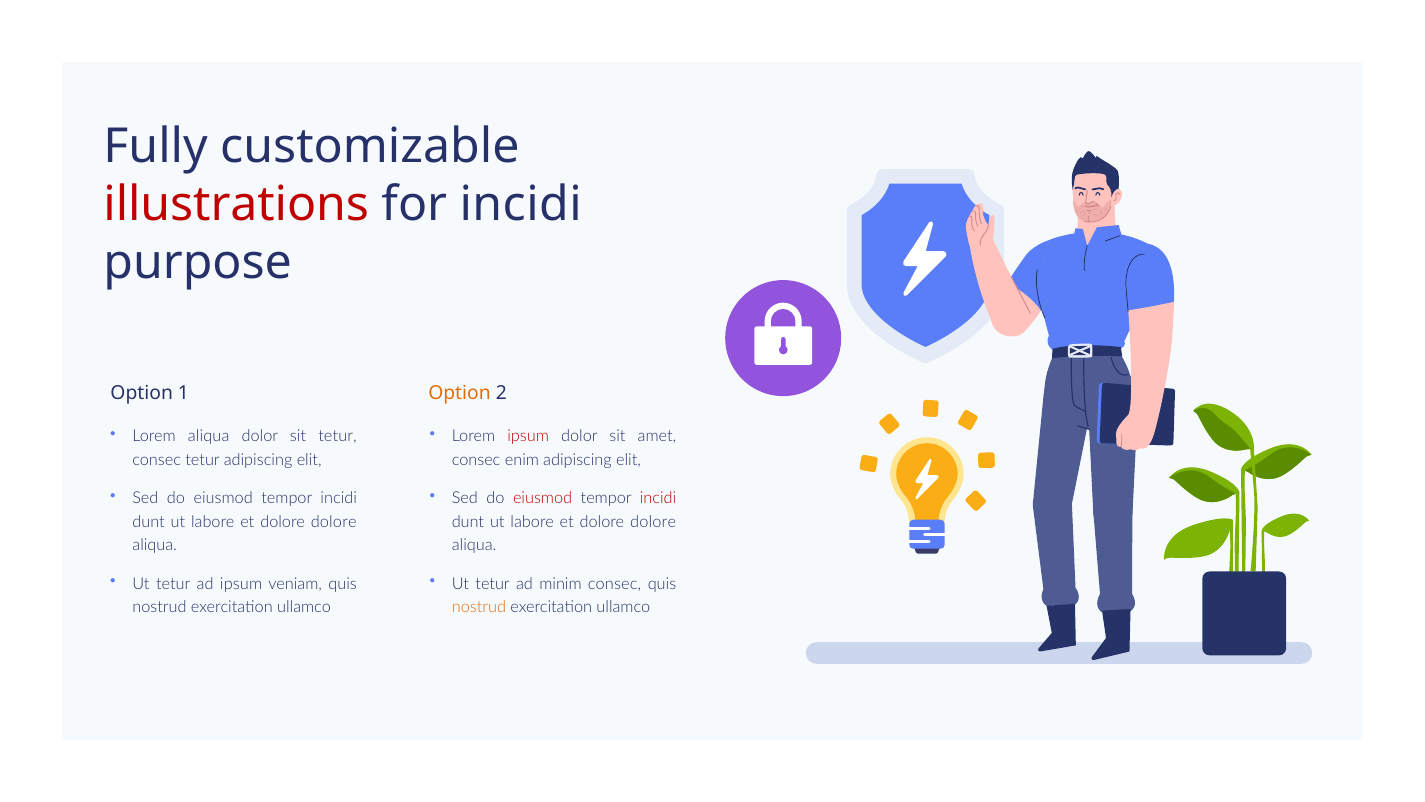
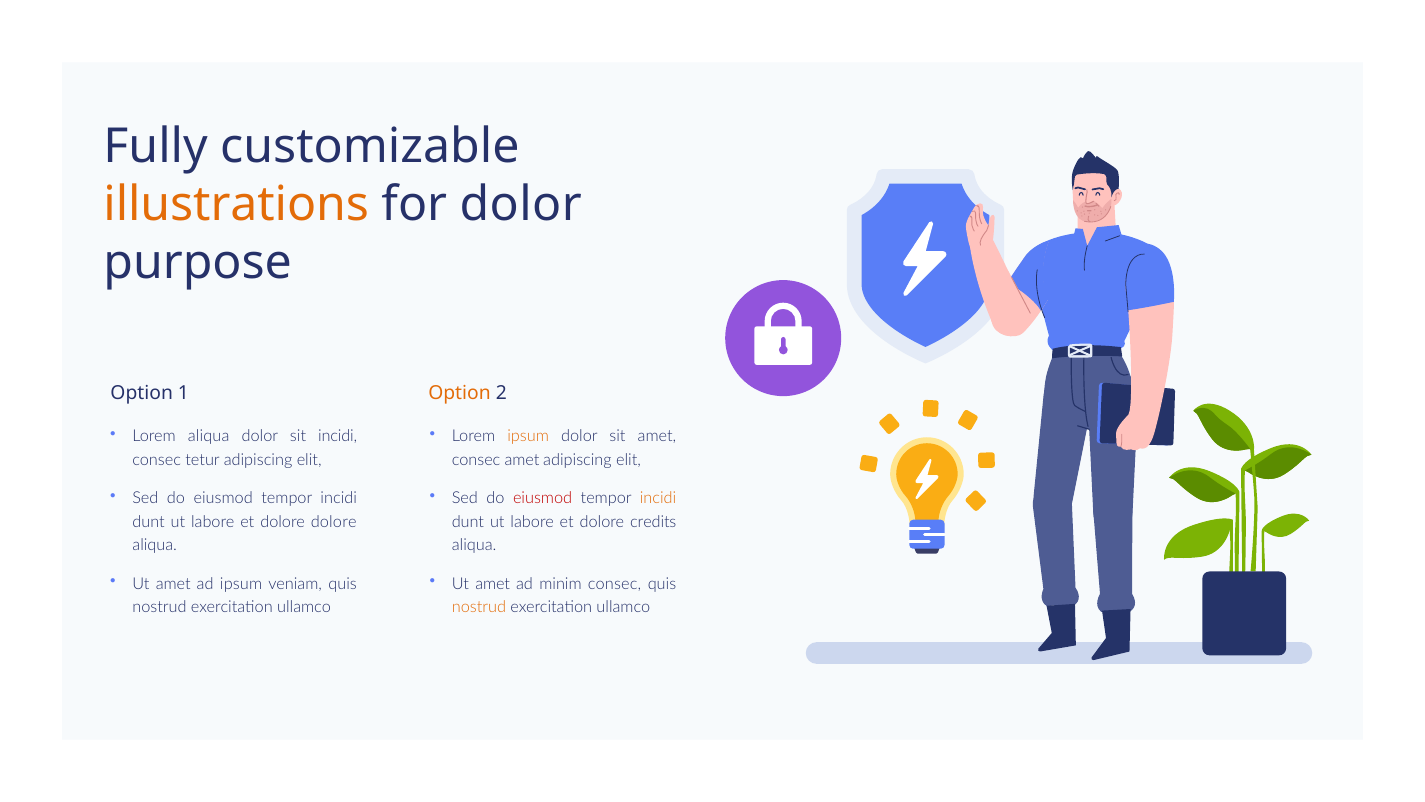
illustrations colour: red -> orange (236, 204)
for incidi: incidi -> dolor (521, 204)
sit tetur: tetur -> incidi (338, 436)
ipsum colour: red -> orange (528, 436)
consec enim: enim -> amet (522, 460)
incidi colour: red -> orange (658, 498)
dolore: dolore -> credits (653, 522)
tetur: tetur -> amet (173, 584)
tetur: tetur -> amet (493, 584)
